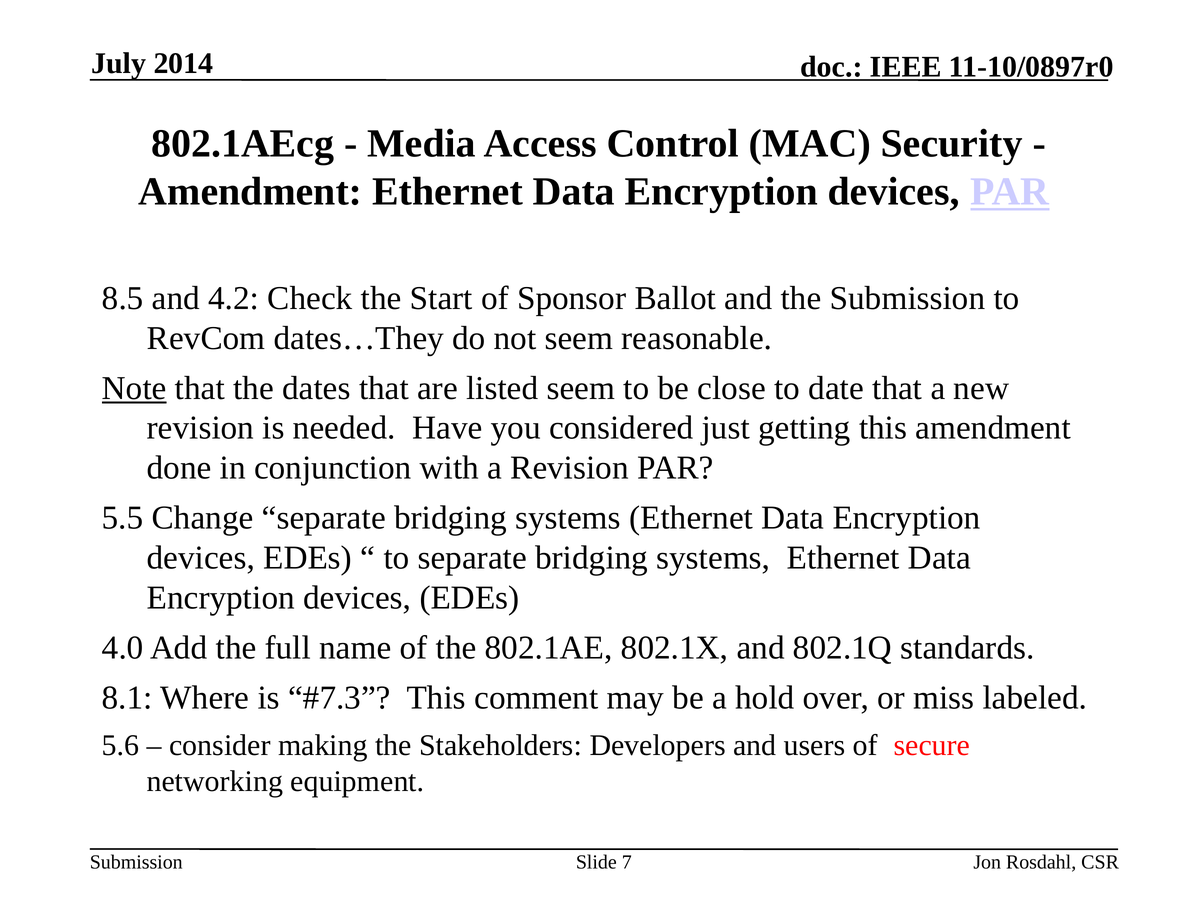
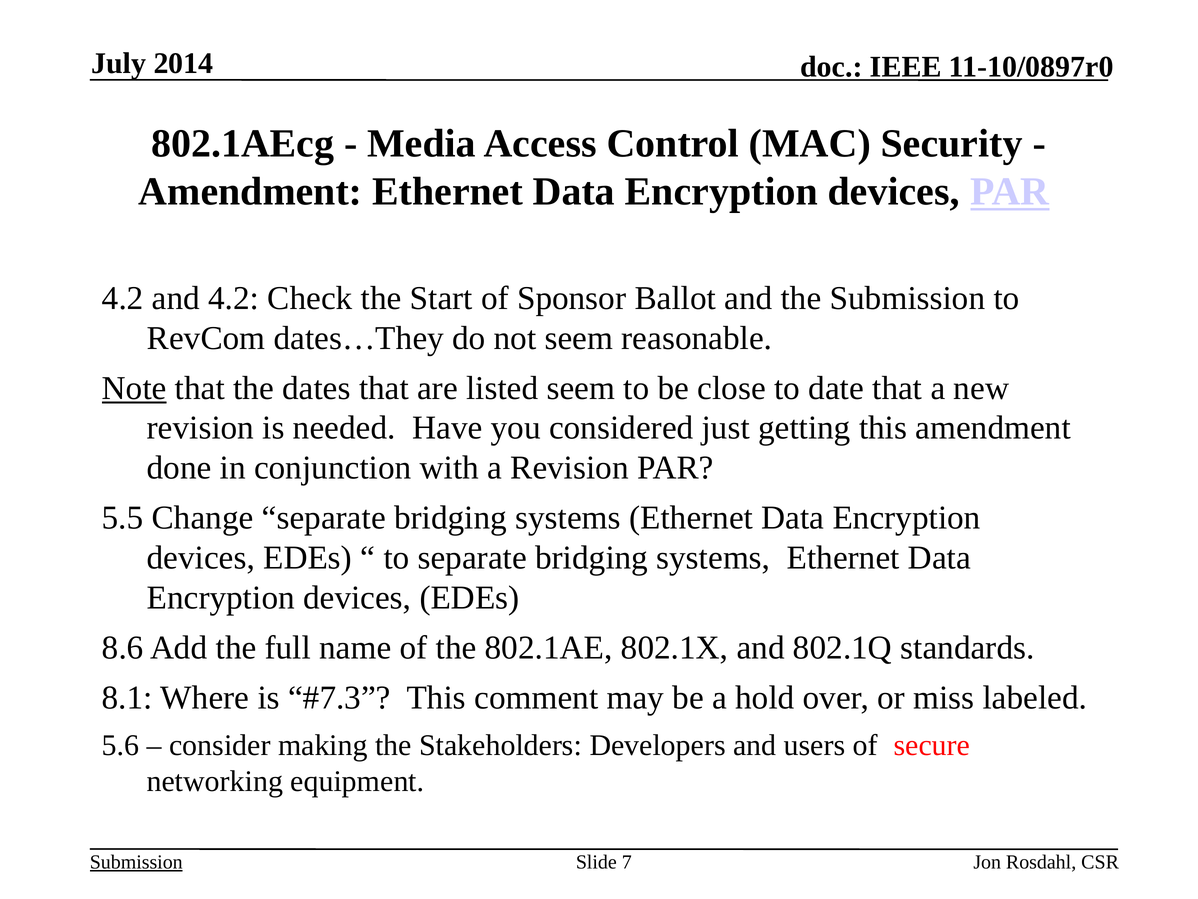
8.5: 8.5 -> 4.2 (123, 298)
4.0: 4.0 -> 8.6 (123, 647)
Submission underline: none -> present (136, 862)
